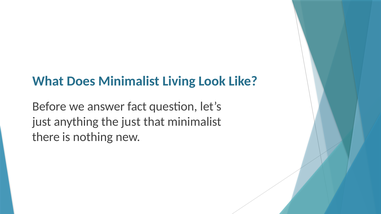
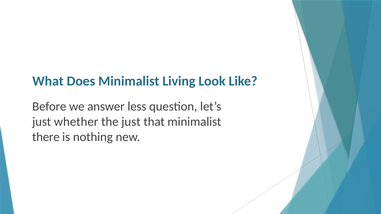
fact: fact -> less (137, 107)
anything: anything -> whether (76, 122)
